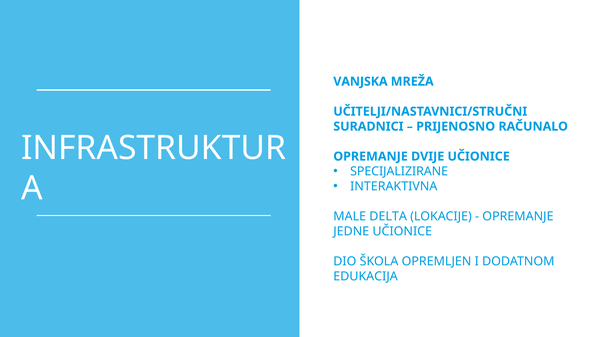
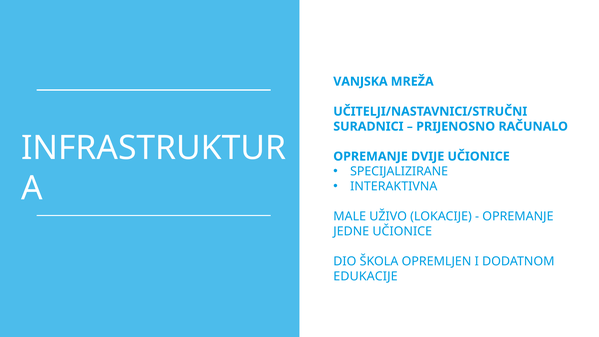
DELTA: DELTA -> UŽIVO (388, 216)
EDUKACIJA: EDUKACIJA -> EDUKACIJE (365, 276)
